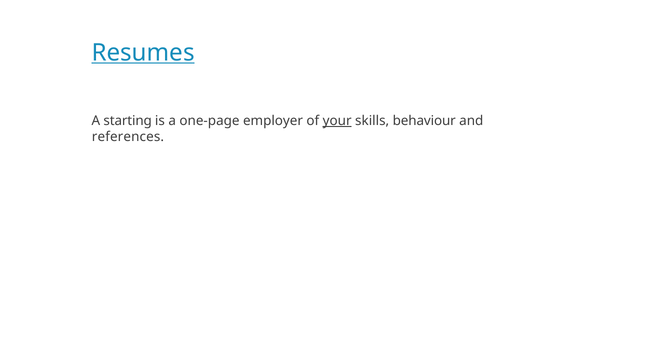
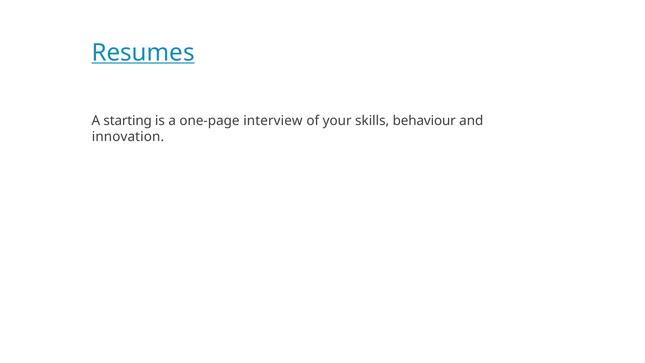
employer: employer -> interview (273, 121)
your underline: present -> none (337, 121)
references: references -> innovation (128, 137)
